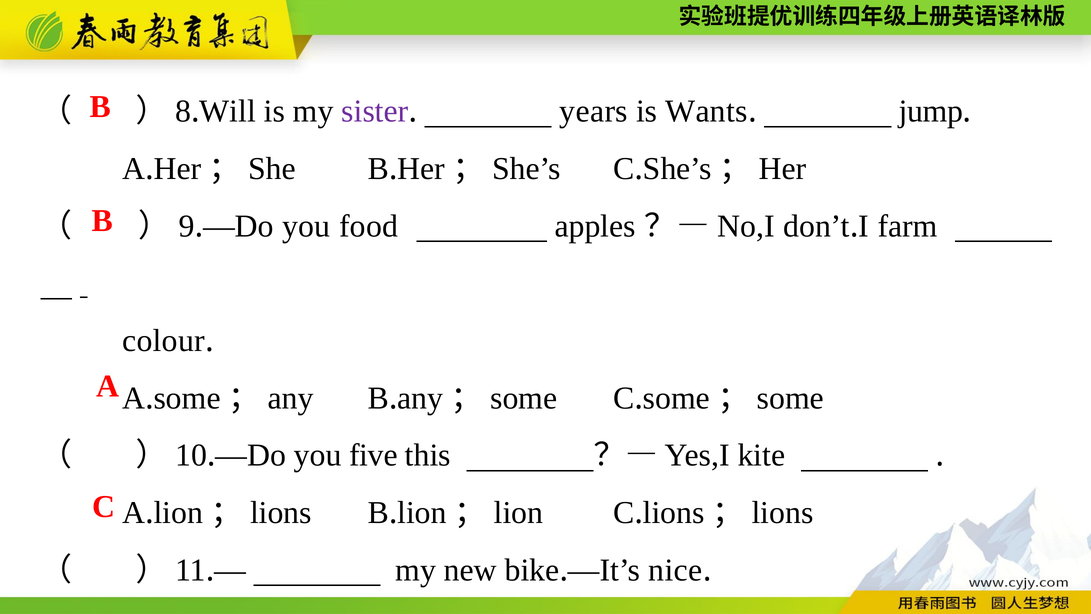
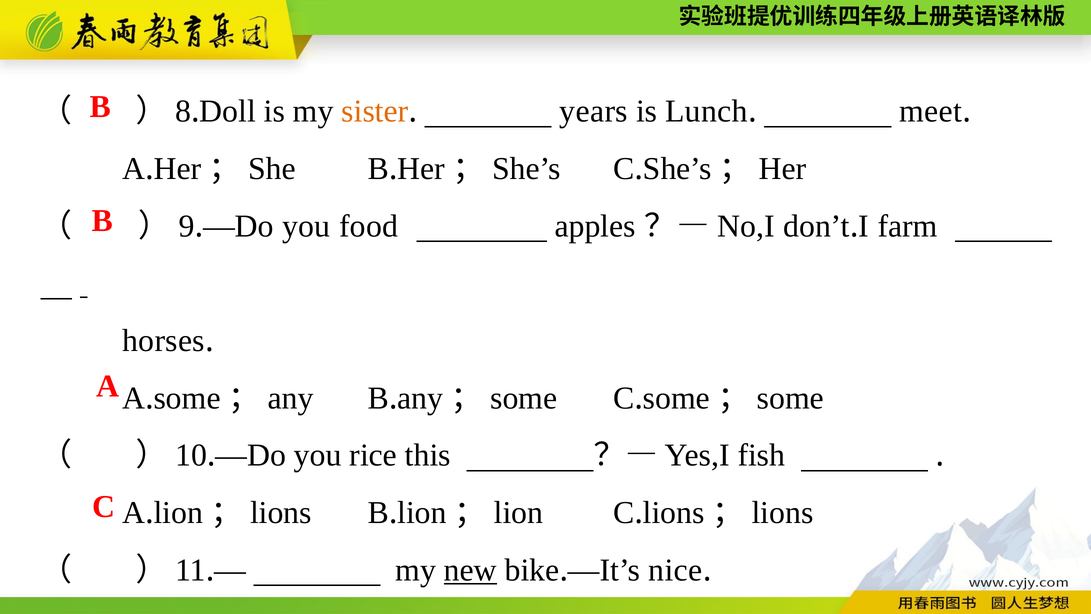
Will: Will -> Doll (228, 111)
sister colour: purple -> orange (375, 111)
Wants: Wants -> Lunch (706, 111)
jump: jump -> meet (931, 111)
colour: colour -> horses (164, 341)
five: five -> rice (373, 455)
kite: kite -> fish (761, 455)
new underline: none -> present (470, 570)
